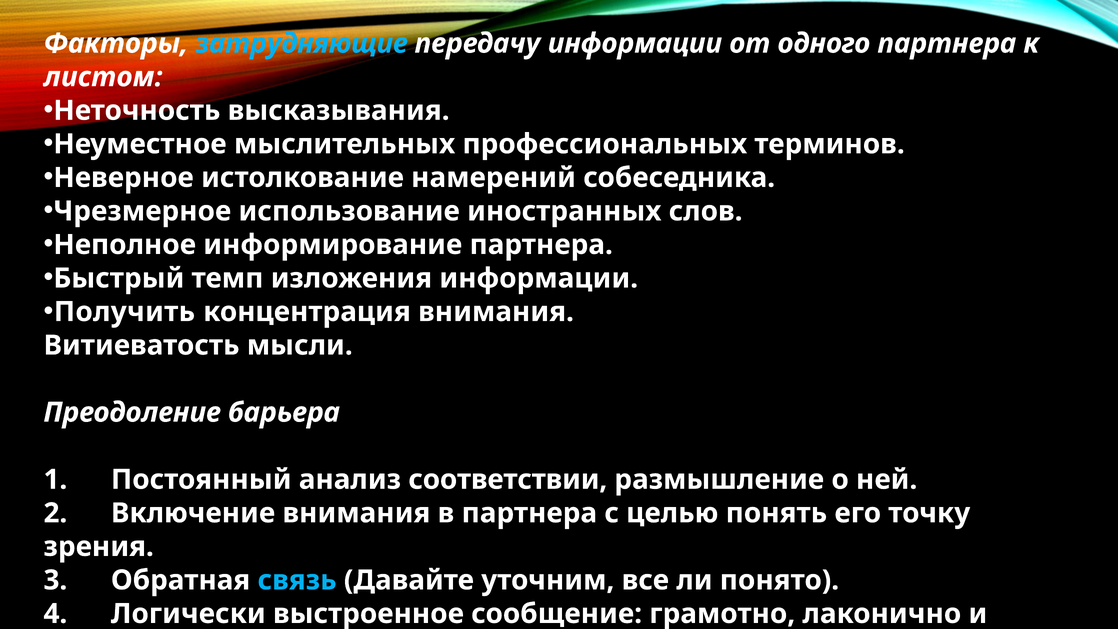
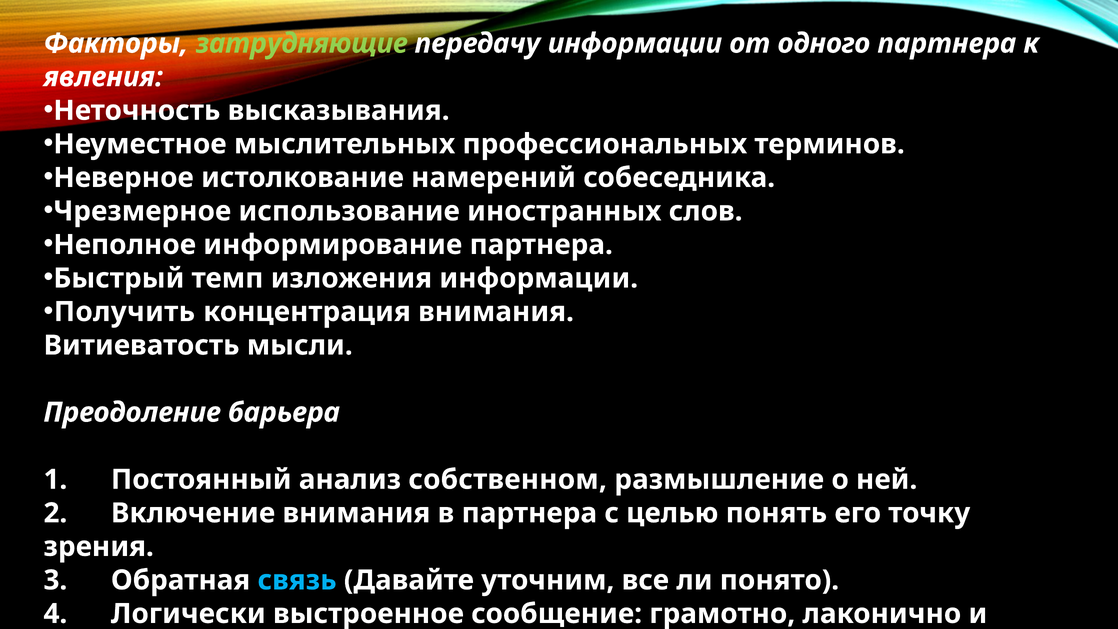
затрудняющие colour: light blue -> light green (302, 43)
листом: листом -> явления (103, 77)
соответствии: соответствии -> собственном (508, 479)
